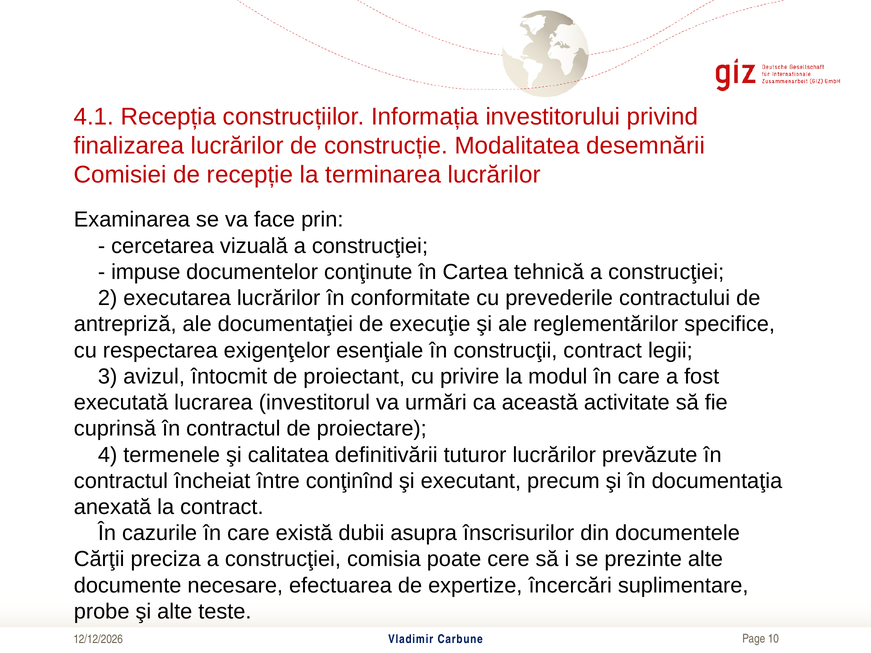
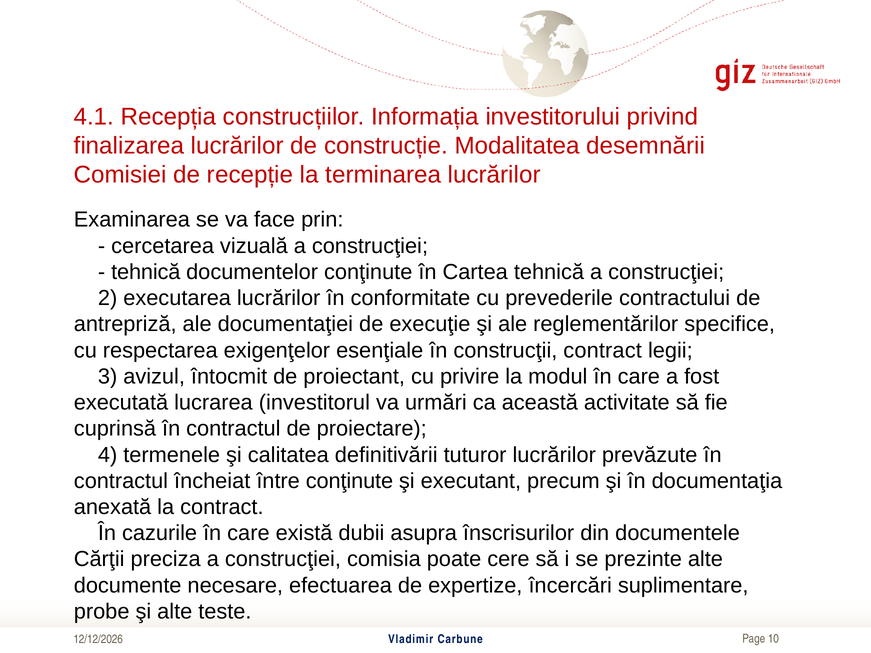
impuse: impuse -> tehnică (146, 272)
între conţinînd: conţinînd -> conţinute (349, 481)
